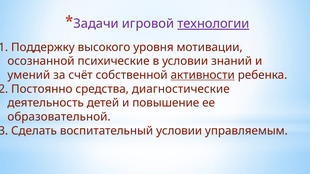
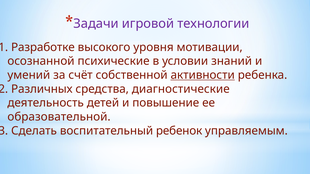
технологии underline: present -> none (213, 24)
Поддержку: Поддержку -> Разработке (43, 47)
Постоянно: Постоянно -> Различных (42, 89)
воспитательный условии: условии -> ребенок (179, 131)
